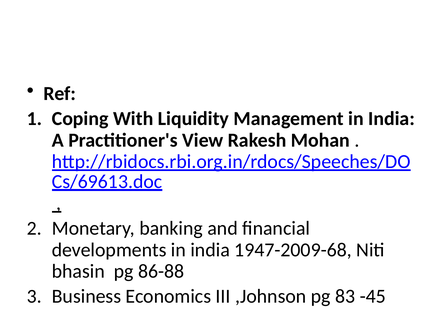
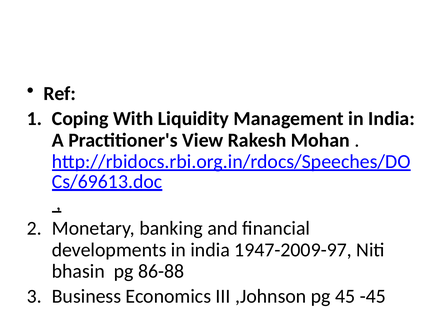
1947-2009-68: 1947-2009-68 -> 1947-2009-97 (293, 249)
83: 83 -> 45 (345, 296)
